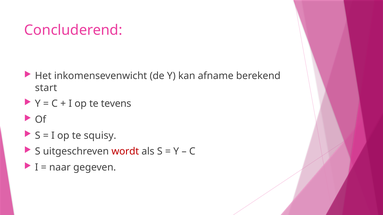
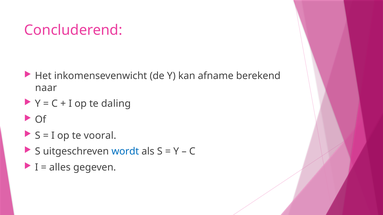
start: start -> naar (46, 88)
tevens: tevens -> daling (116, 104)
squisy: squisy -> vooral (100, 136)
wordt colour: red -> blue (125, 152)
naar: naar -> alles (60, 168)
